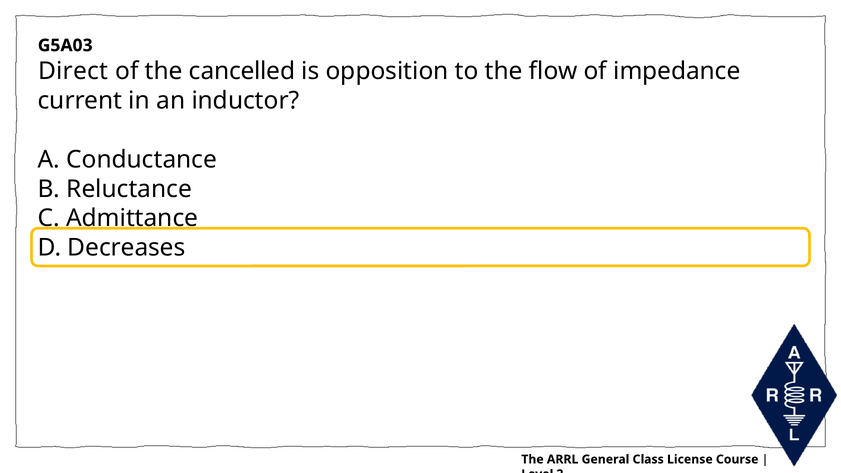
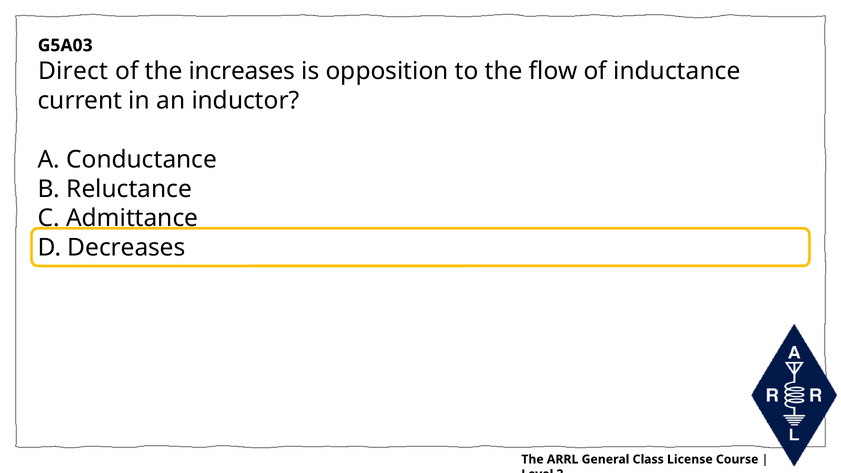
cancelled: cancelled -> increases (242, 71)
impedance: impedance -> inductance (677, 71)
